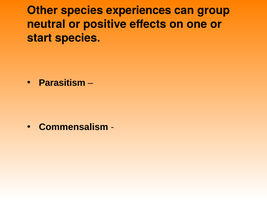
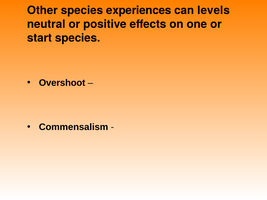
group: group -> levels (214, 10)
Parasitism: Parasitism -> Overshoot (62, 83)
